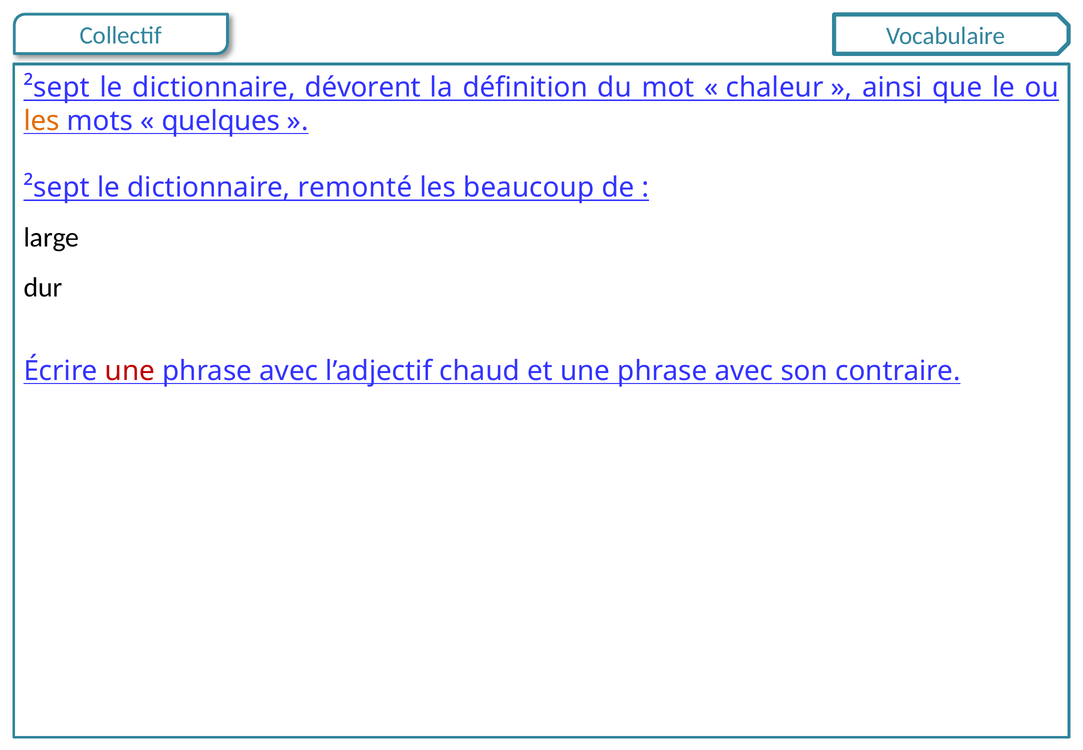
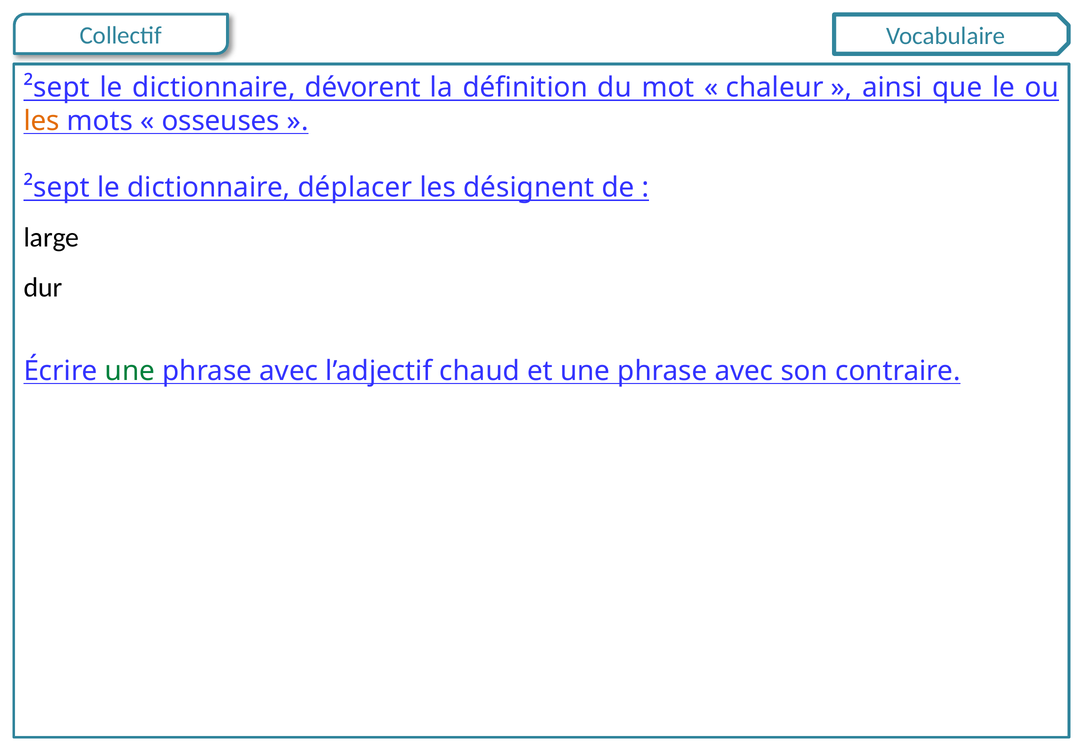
quelques: quelques -> osseuses (221, 121)
remonté: remonté -> déplacer (355, 188)
beaucoup: beaucoup -> désignent (529, 188)
une colour: red -> green (130, 371)
